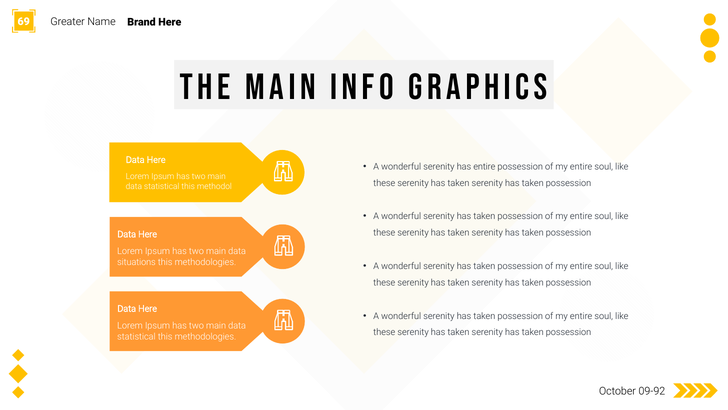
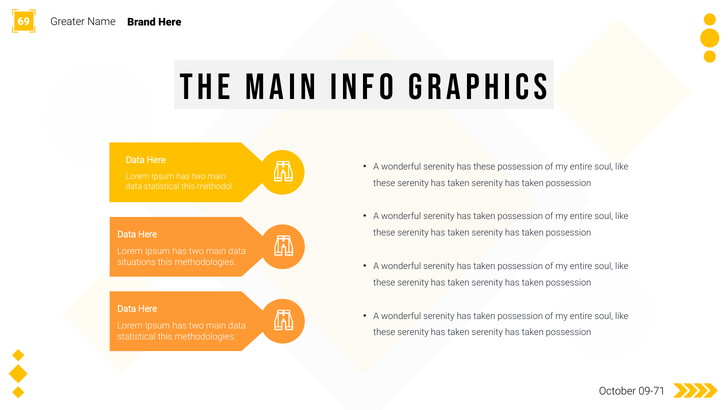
has entire: entire -> these (484, 167)
09-92: 09-92 -> 09-71 (652, 391)
